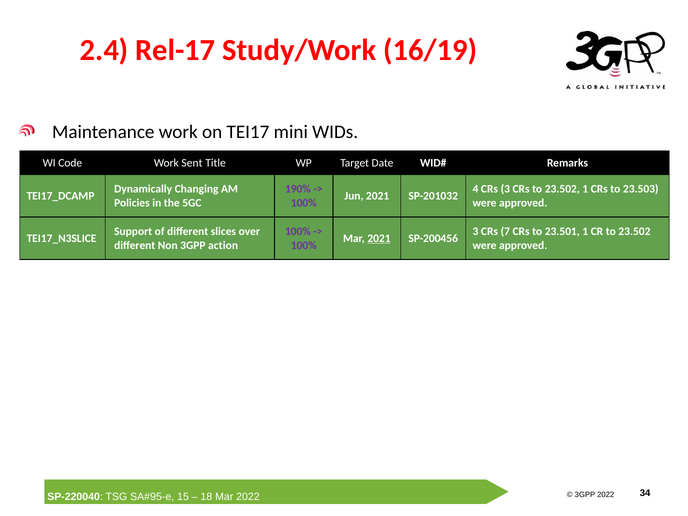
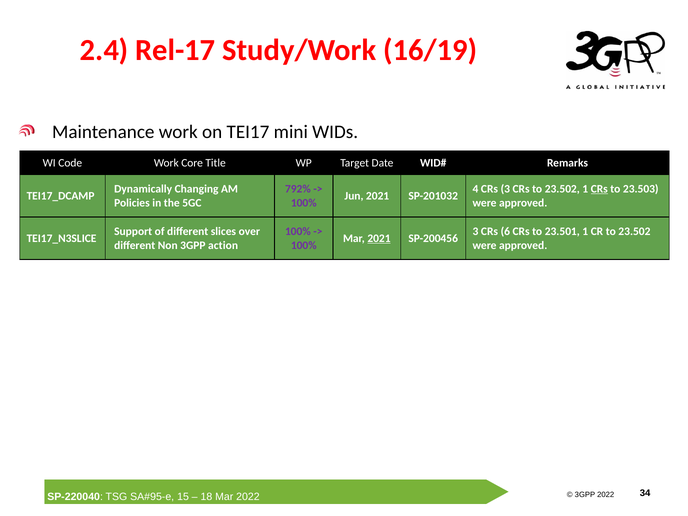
Sent: Sent -> Core (192, 163)
190%: 190% -> 792% (298, 189)
CRs underline: none -> present (599, 189)
7: 7 -> 6 (505, 231)
